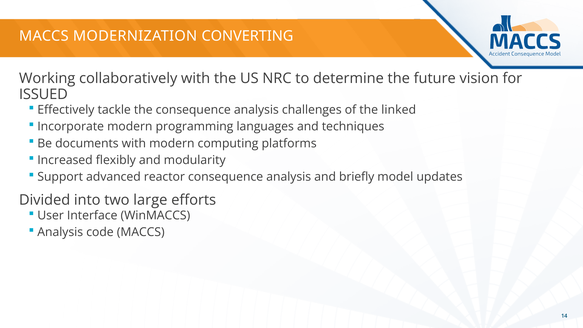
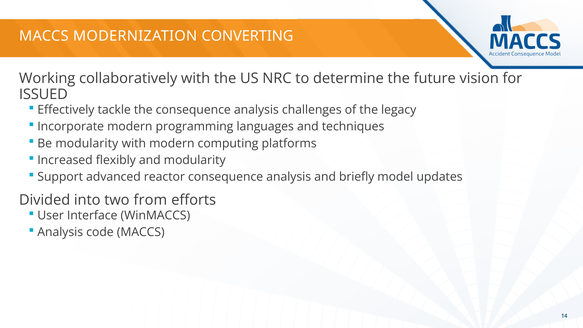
linked: linked -> legacy (399, 110)
Be documents: documents -> modularity (87, 143)
large: large -> from (150, 200)
